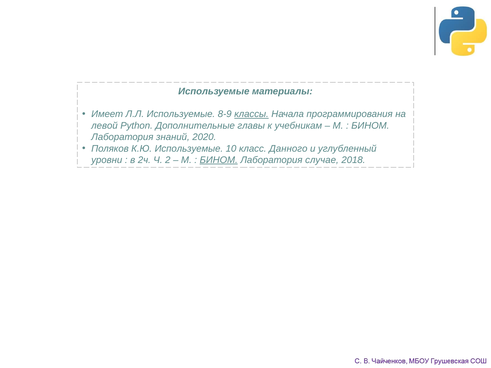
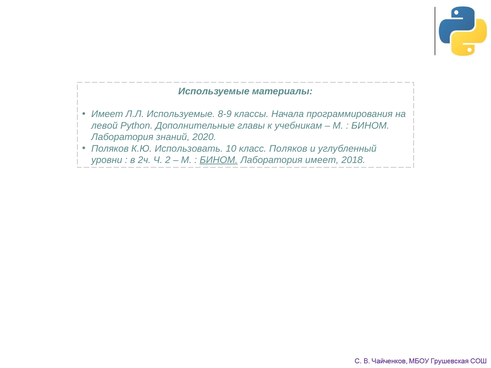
классы underline: present -> none (252, 114)
К.Ю Используемые: Используемые -> Использовать (189, 149)
класс Данного: Данного -> Поляков (288, 149)
Лаборатория случае: случае -> имеет (322, 160)
